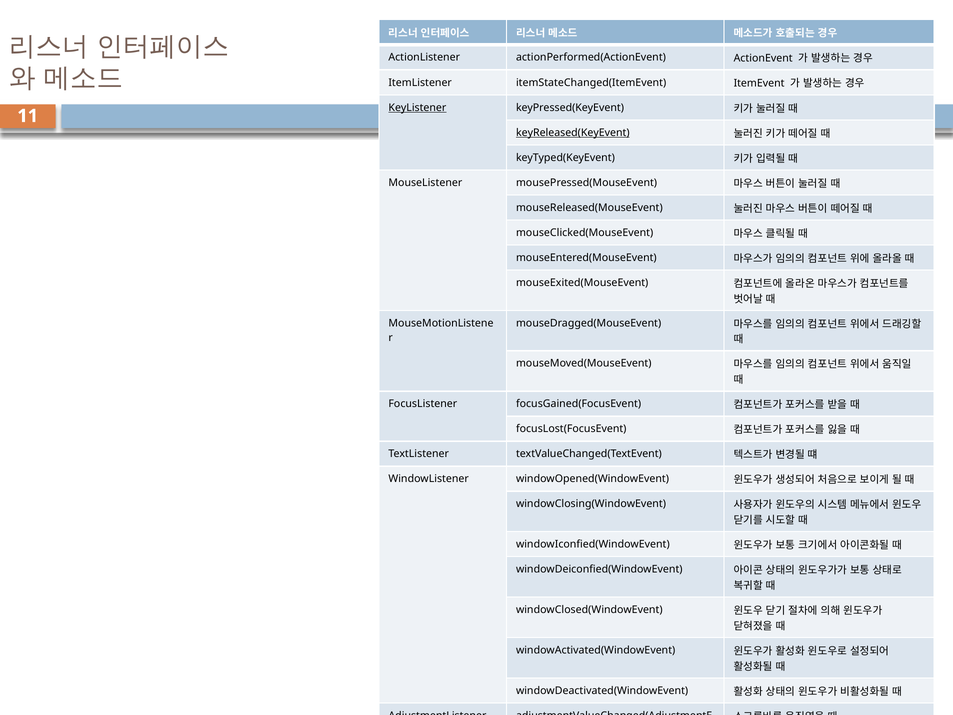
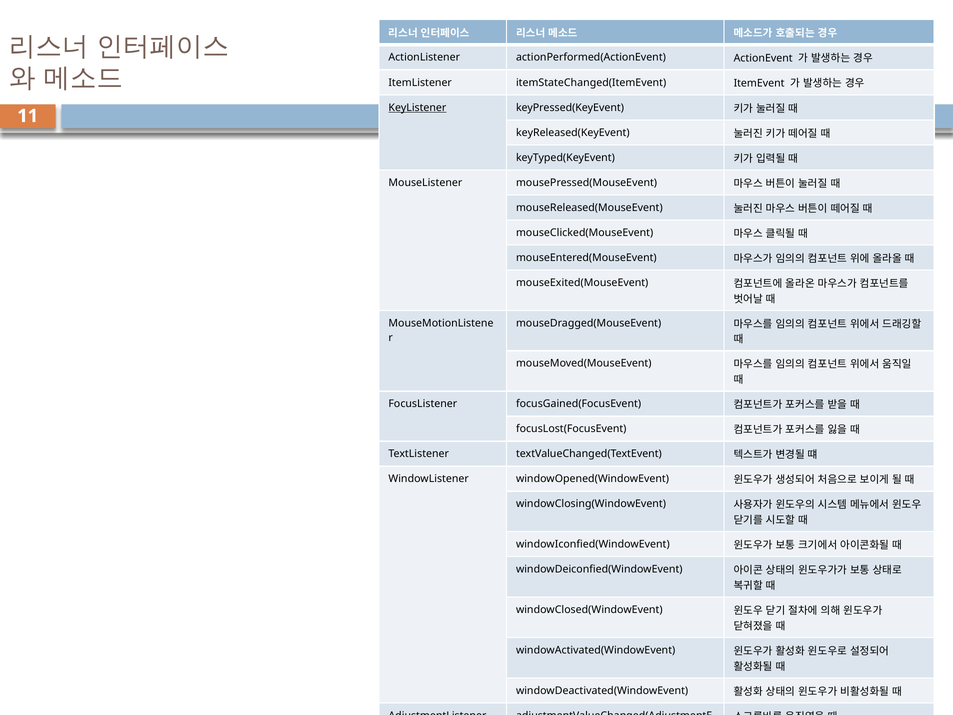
keyReleased(KeyEvent underline: present -> none (573, 133)
